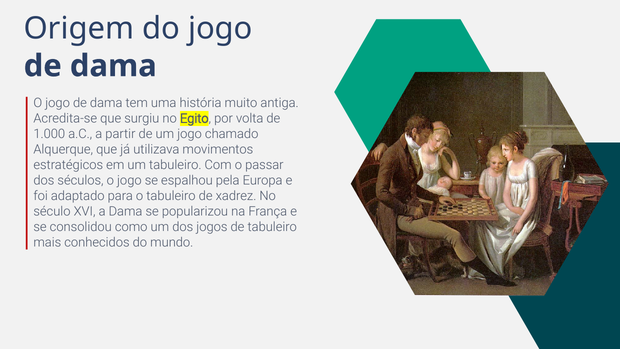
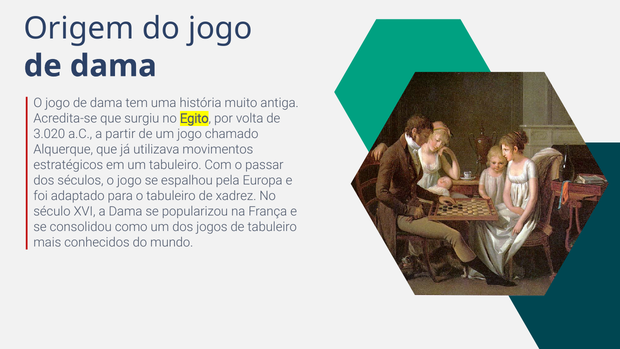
1.000: 1.000 -> 3.020 (49, 134)
